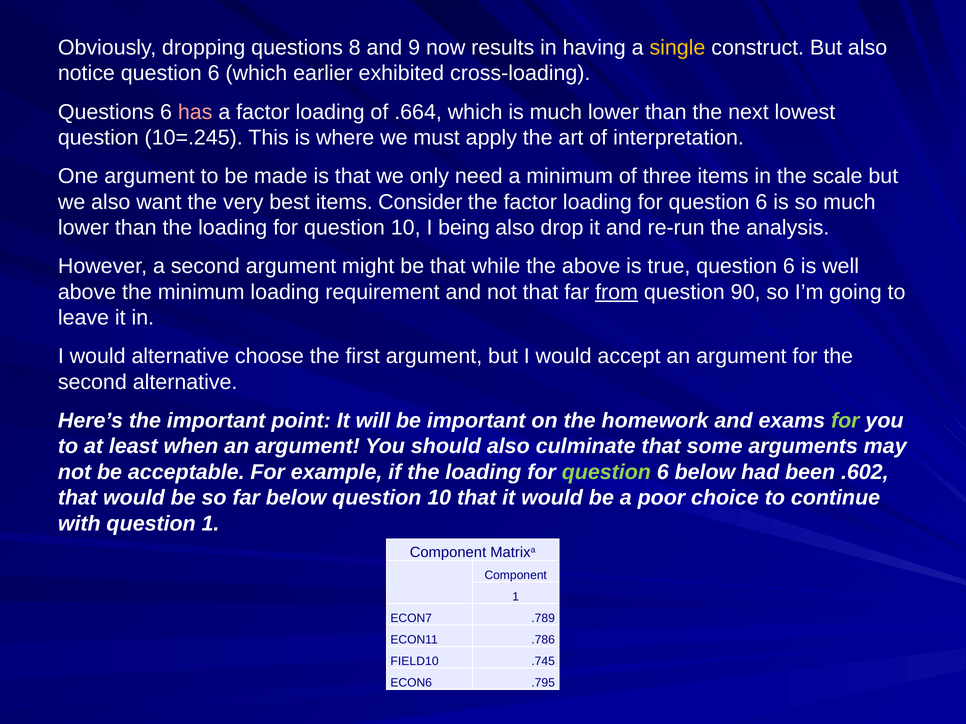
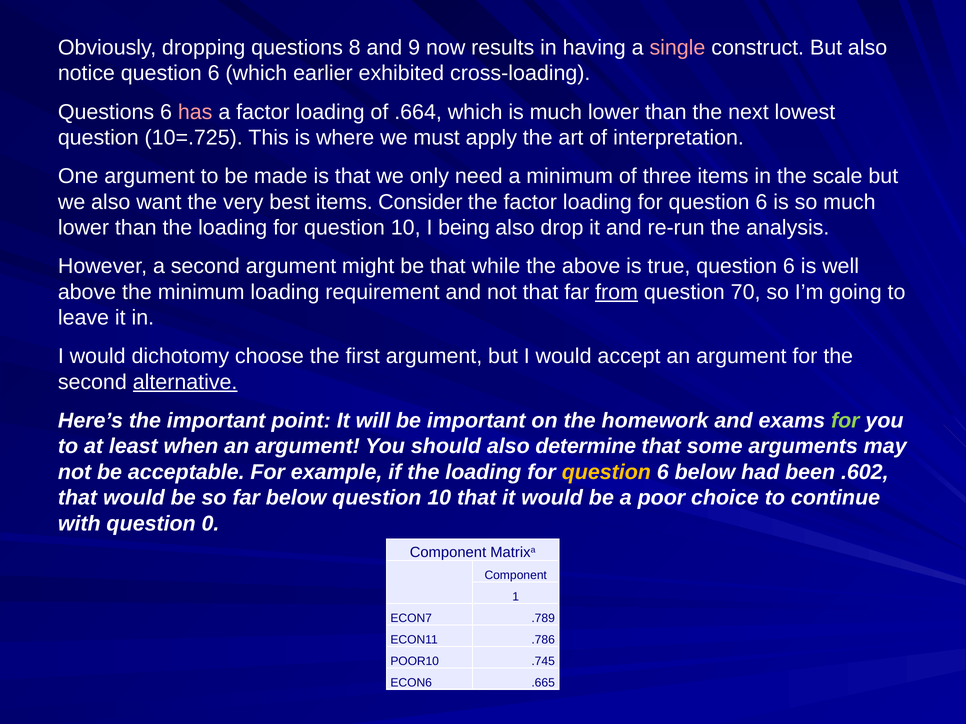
single colour: yellow -> pink (677, 48)
10=.245: 10=.245 -> 10=.725 (194, 138)
90: 90 -> 70 (746, 292)
would alternative: alternative -> dichotomy (180, 357)
alternative underline: none -> present (185, 382)
culminate: culminate -> determine (586, 447)
question colour: light green -> yellow (606, 472)
question 1: 1 -> 0 (210, 524)
FIELD10: FIELD10 -> POOR10 (415, 662)
.795: .795 -> .665 (543, 683)
